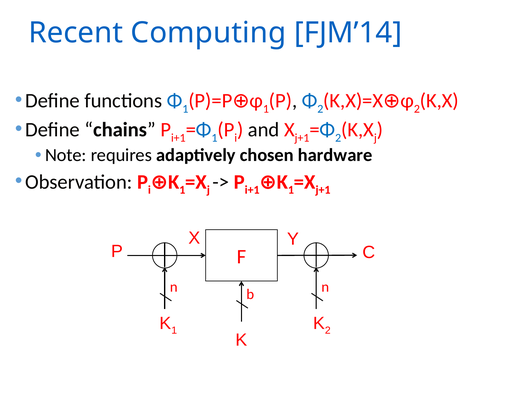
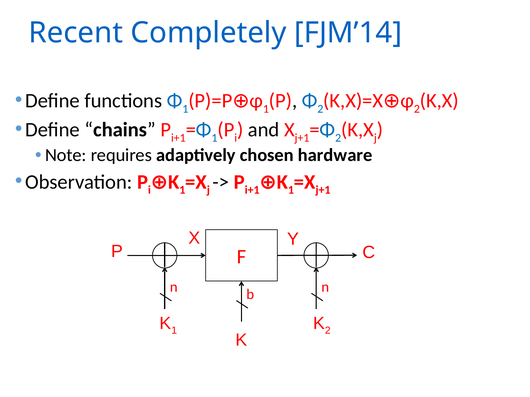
Computing: Computing -> Completely (209, 33)
